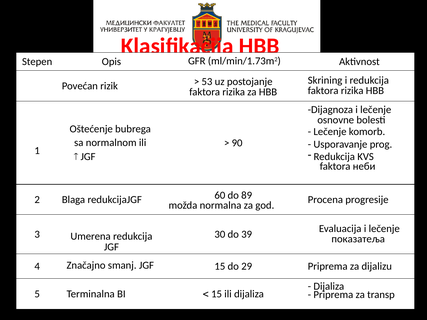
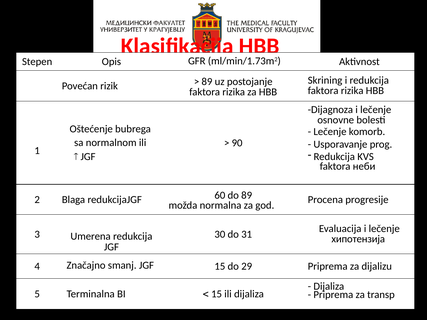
53: 53 -> 89 (207, 82)
39: 39 -> 31 (247, 234)
покaзатеља: покaзатеља -> хипотензија (358, 239)
